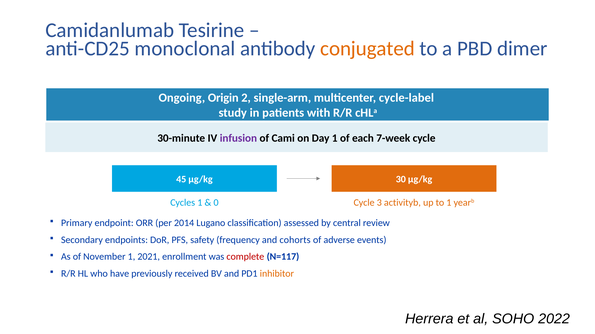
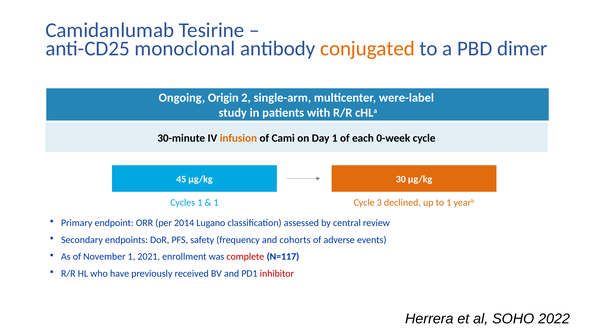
cycle-label: cycle-label -> were-label (406, 98)
infusion colour: purple -> orange (238, 138)
7-week: 7-week -> 0-week (393, 138)
0: 0 -> 1 (216, 203)
activityb: activityb -> declined (402, 203)
inhibitor colour: orange -> red (277, 274)
